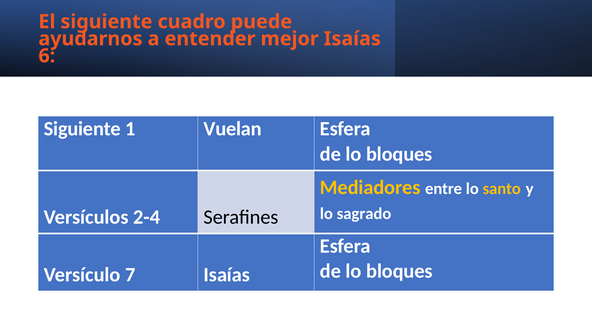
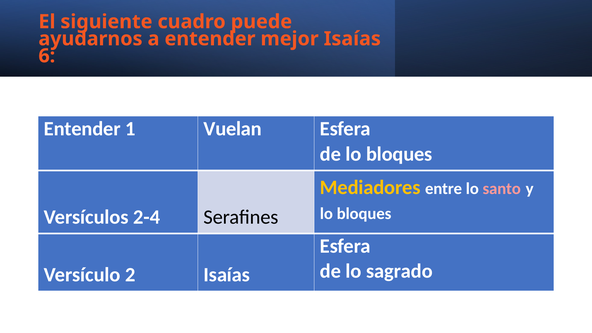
Siguiente: Siguiente -> Entender (82, 129)
santo colour: yellow -> pink (502, 189)
sagrado: sagrado -> bloques (364, 214)
bloques: bloques -> sagrado (399, 271)
7: 7 -> 2 (130, 275)
